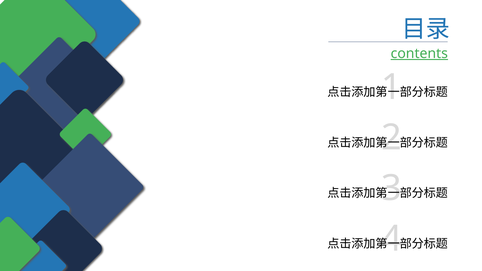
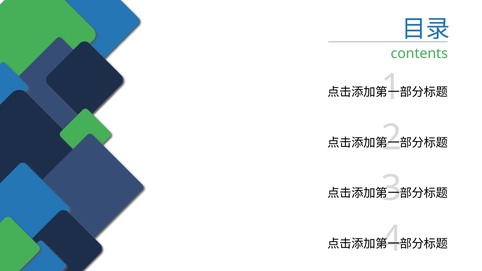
contents underline: present -> none (419, 53)
